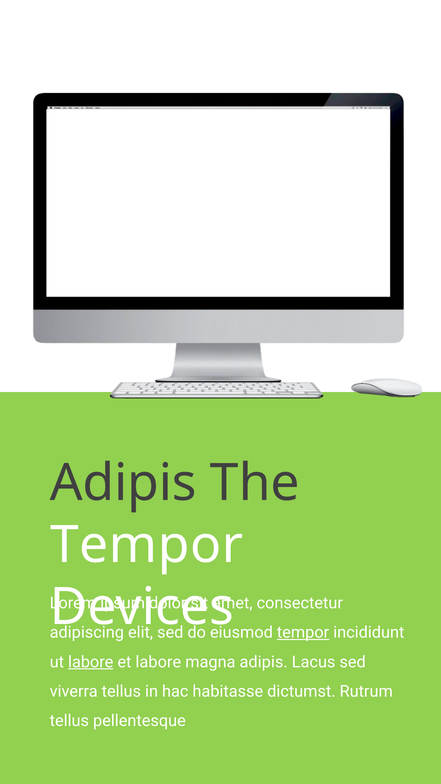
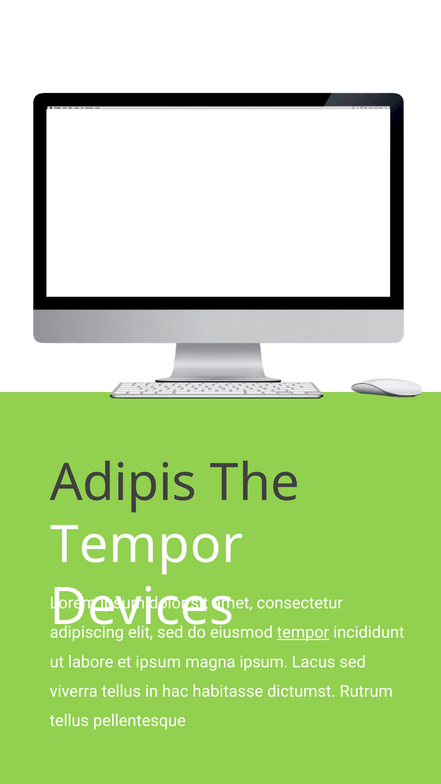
labore underline: present -> none (91, 662)
et labore: labore -> ipsum (158, 662)
magna adipis: adipis -> ipsum (264, 662)
